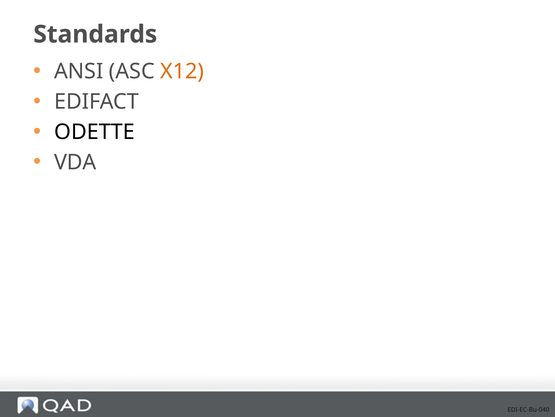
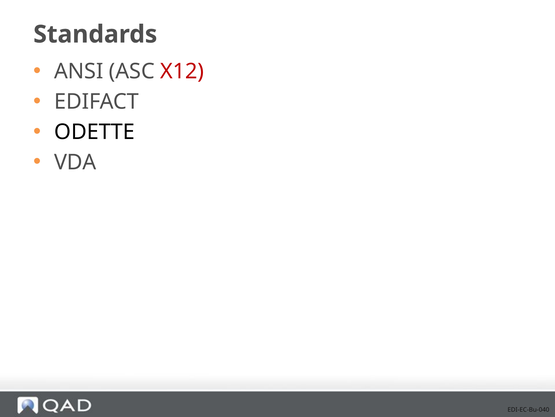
X12 colour: orange -> red (182, 71)
